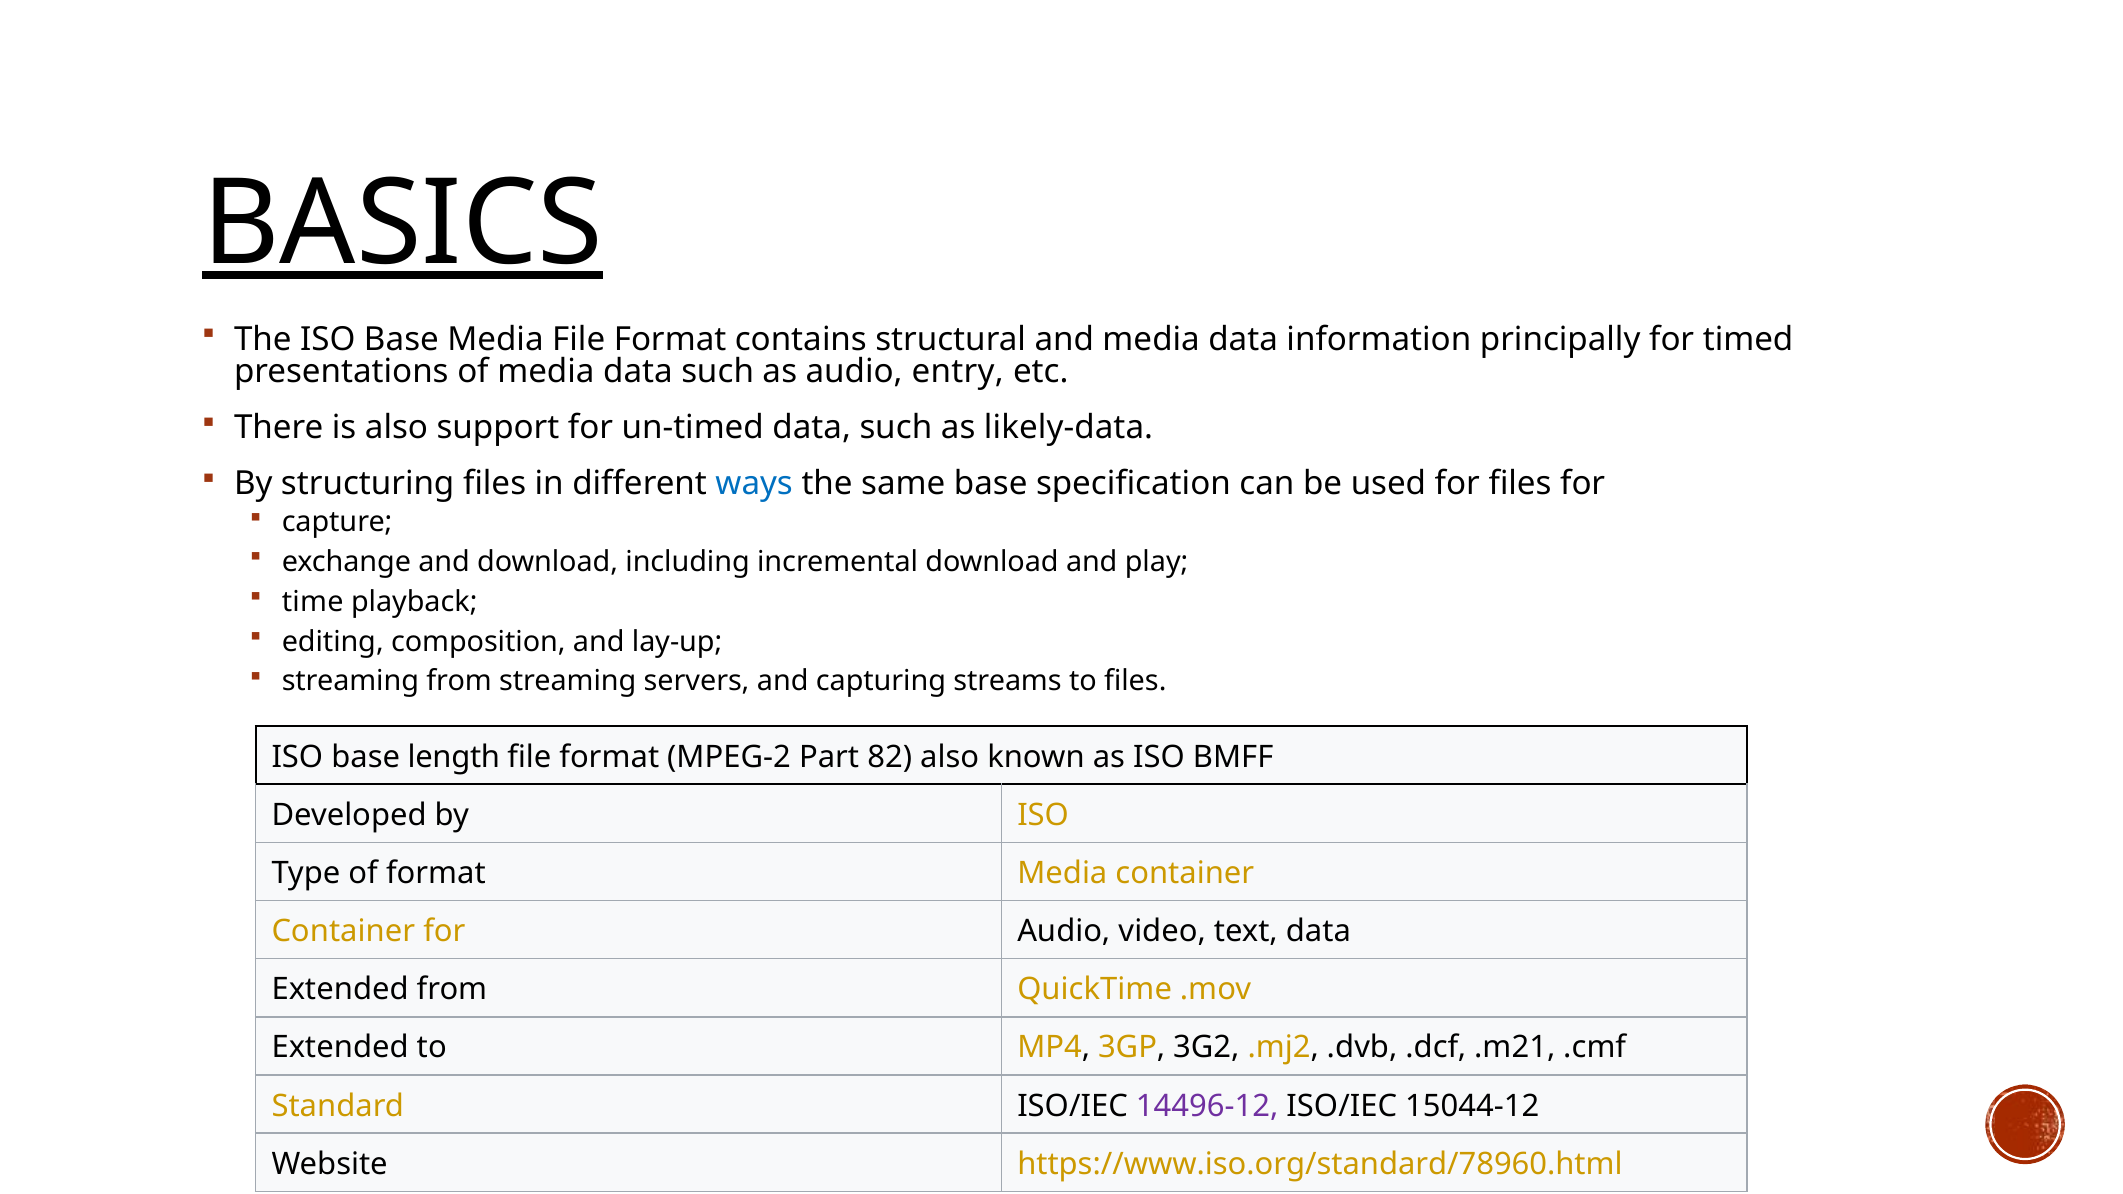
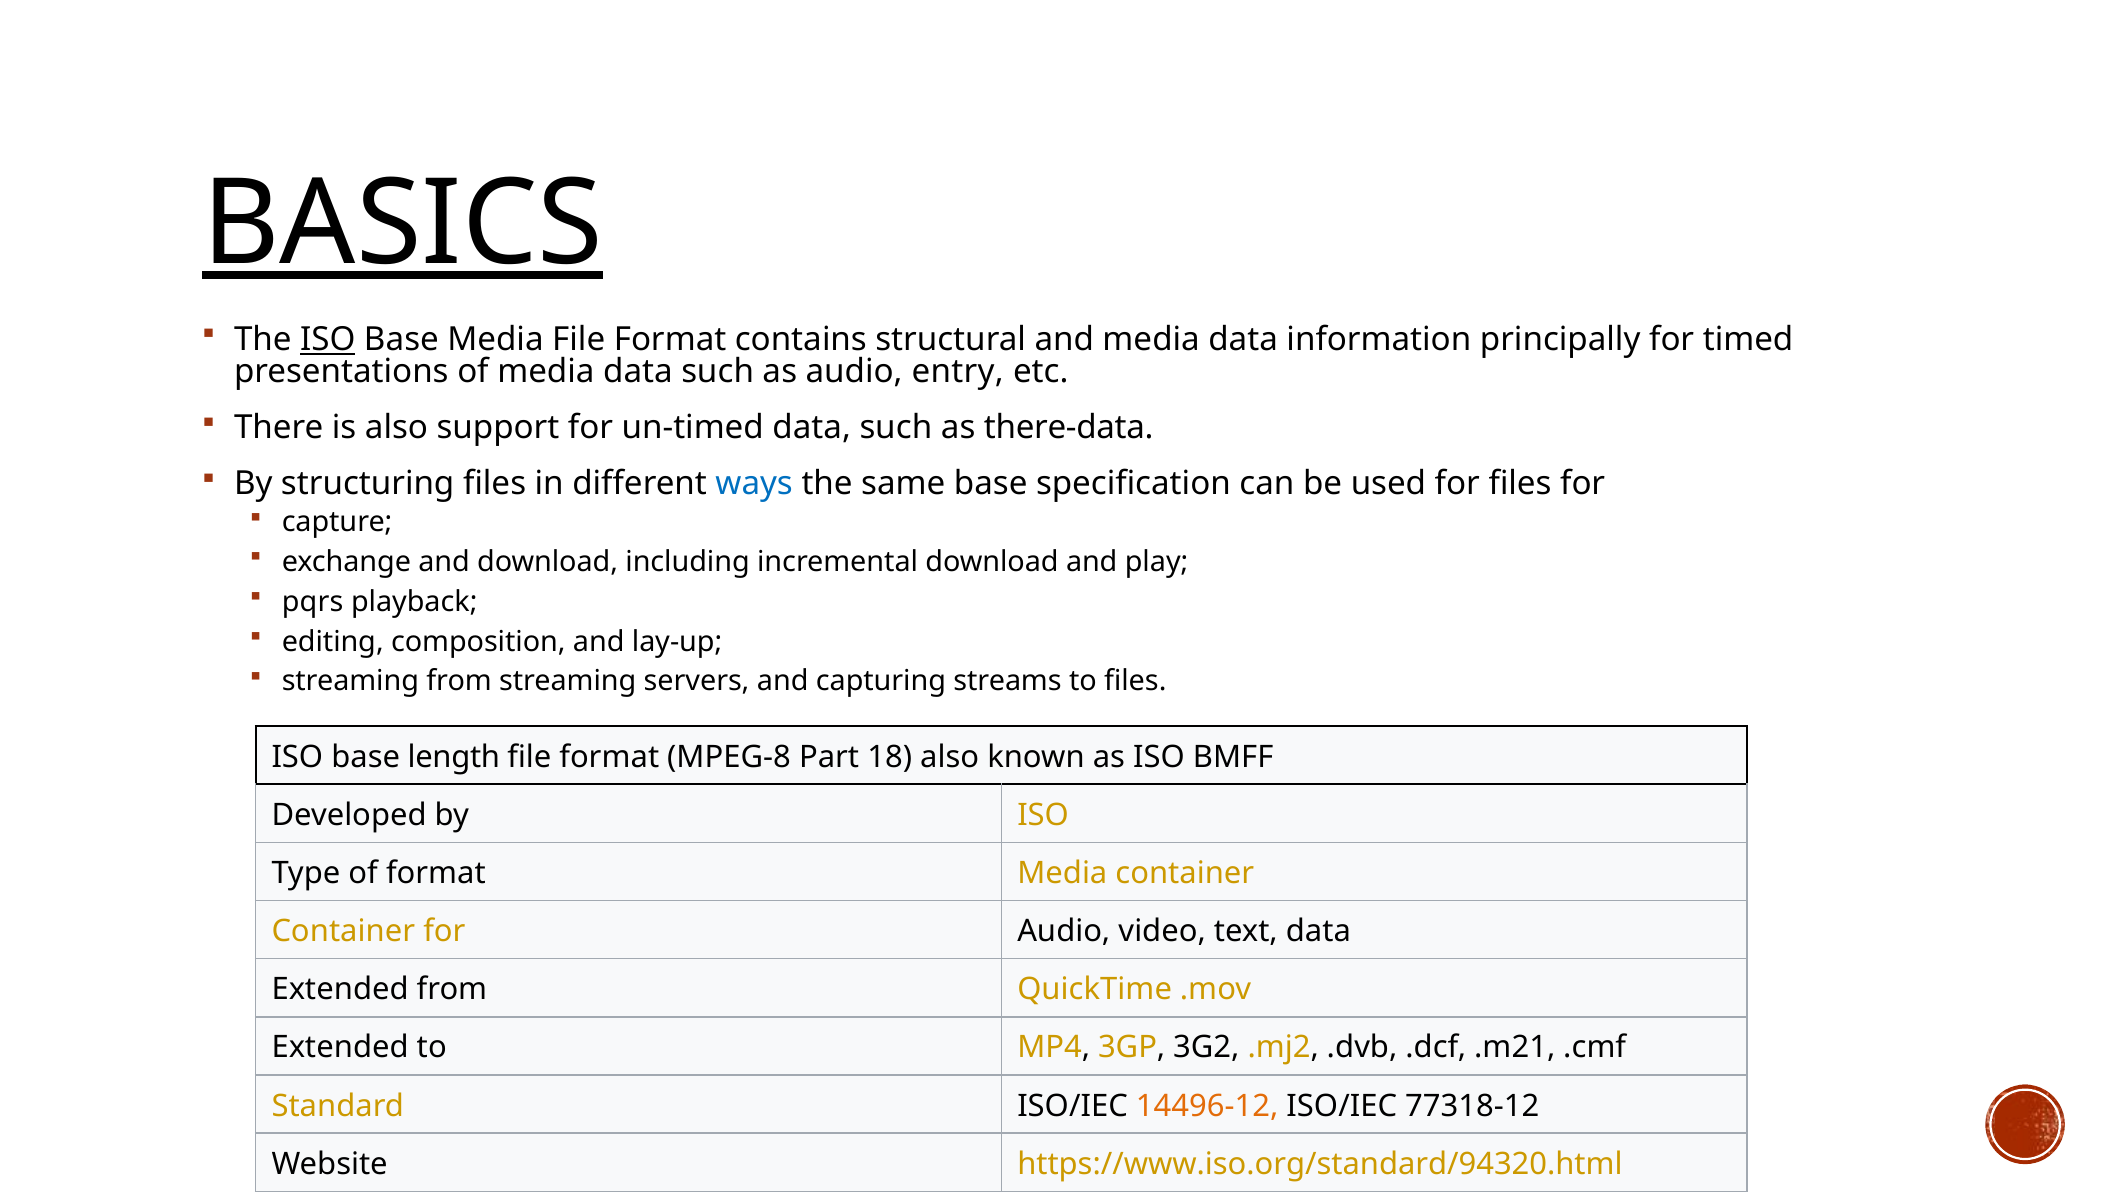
ISO underline: none -> present (328, 340)
likely-data: likely-data -> there-data (1069, 428)
time: time -> pqrs (313, 602)
MPEG-2: MPEG-2 -> MPEG-8 (729, 757)
82: 82 -> 18 (890, 757)
14496-12 colour: purple -> orange (1207, 1106)
15044-12: 15044-12 -> 77318-12 (1472, 1106)
https://www.iso.org/standard/78960.html: https://www.iso.org/standard/78960.html -> https://www.iso.org/standard/94320.html (1320, 1164)
